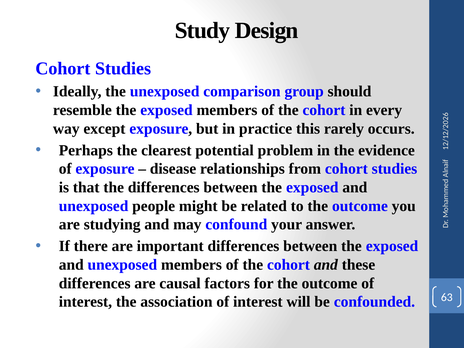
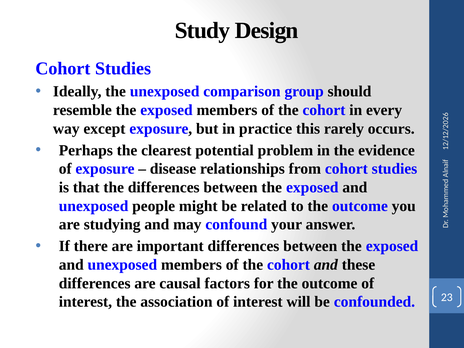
63: 63 -> 23 (447, 297)
